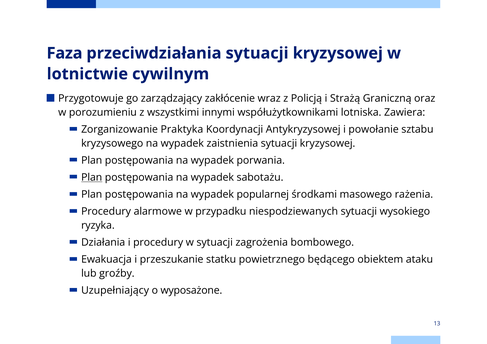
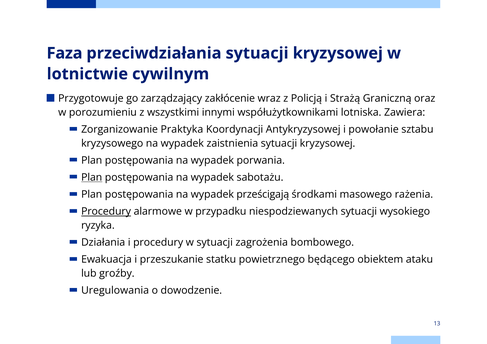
popularnej: popularnej -> prześcigają (263, 195)
Procedury underline: none -> present (106, 212)
Uzupełniający: Uzupełniający -> Uregulowania (115, 291)
wyposażone: wyposażone -> dowodzenie (191, 291)
